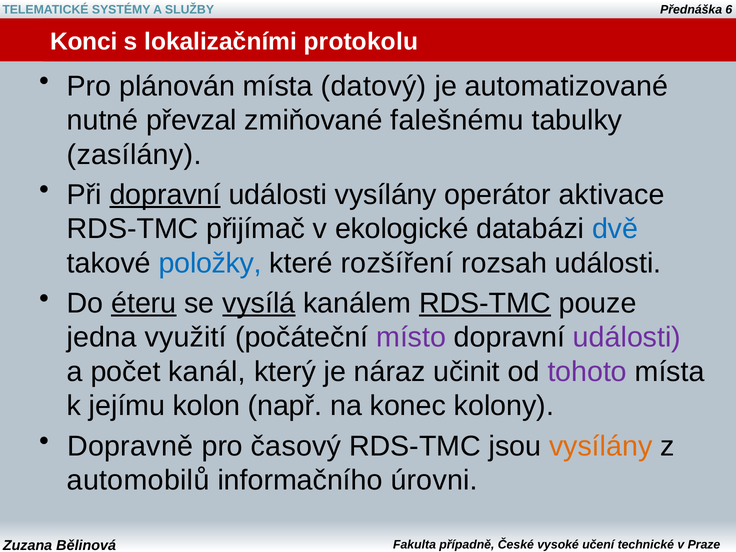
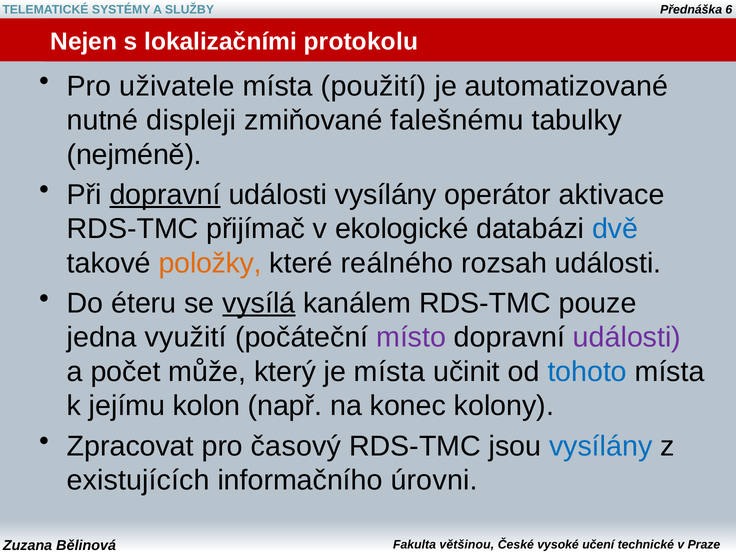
Konci: Konci -> Nejen (84, 42)
plánován: plánován -> uživatele (177, 86)
datový: datový -> použití (374, 86)
převzal: převzal -> displeji (191, 120)
zasílány: zasílány -> nejméně (134, 155)
položky colour: blue -> orange (210, 263)
rozšíření: rozšíření -> reálného (397, 263)
éteru underline: present -> none (144, 303)
RDS-TMC underline: present -> none (485, 303)
kanál: kanál -> může (207, 372)
je náraz: náraz -> místa (389, 372)
tohoto colour: purple -> blue (587, 372)
Dopravně: Dopravně -> Zpracovat (130, 446)
vysílány colour: orange -> blue (601, 446)
automobilů: automobilů -> existujících (138, 480)
případně: případně -> většinou (467, 545)
